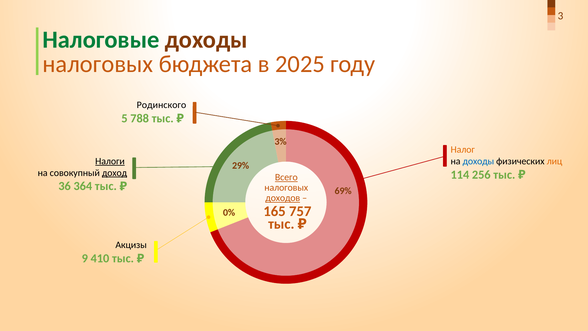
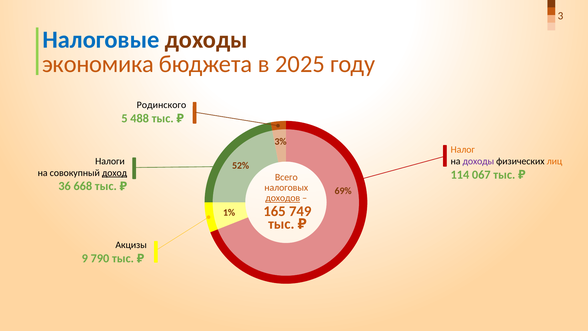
Налоговые colour: green -> blue (101, 40)
налоговых: налоговых -> экономика (98, 64)
788: 788 -> 488 (140, 118)
Налоги underline: present -> none (110, 161)
доходы colour: blue -> purple (478, 161)
29%: 29% -> 52% (241, 165)
256: 256 -> 067 (481, 174)
Всего underline: present -> none (286, 177)
364: 364 -> 668 (83, 186)
757: 757 -> 749 (300, 211)
0%: 0% -> 1% (229, 212)
410: 410 -> 790 (100, 258)
